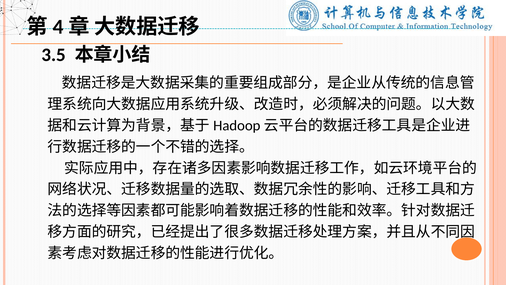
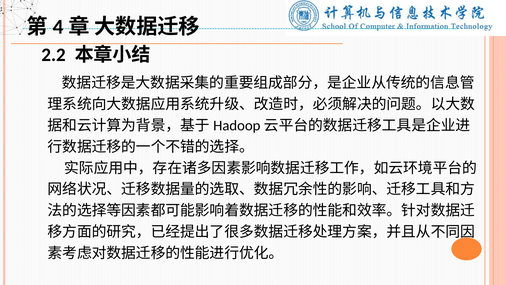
3.5: 3.5 -> 2.2 (54, 55)
